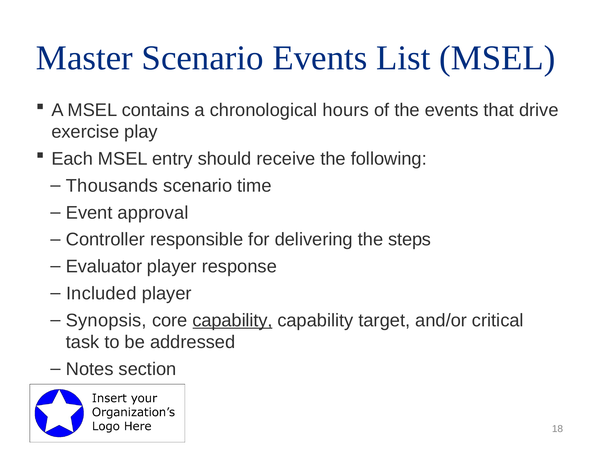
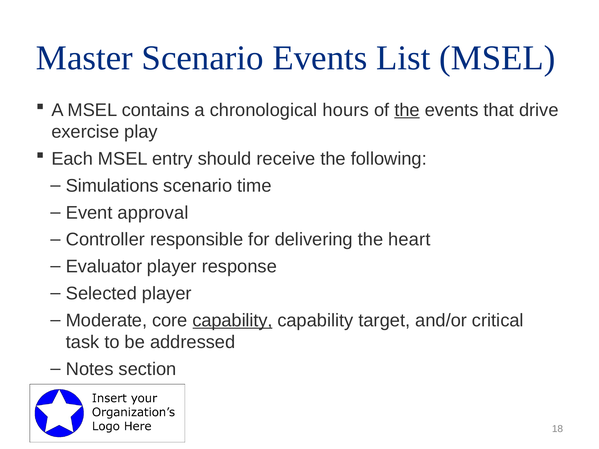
the underline: none -> present (407, 110)
Thousands: Thousands -> Simulations (112, 186)
steps: steps -> heart (409, 240)
Included: Included -> Selected (101, 294)
Synopsis: Synopsis -> Moderate (106, 321)
